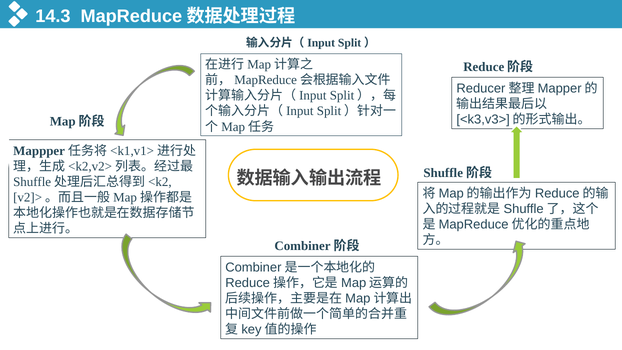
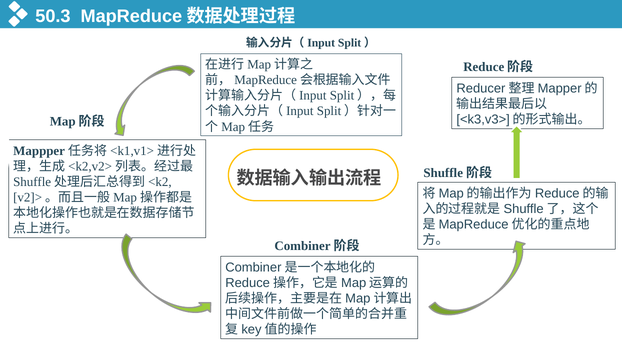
14.3: 14.3 -> 50.3 (53, 16)
